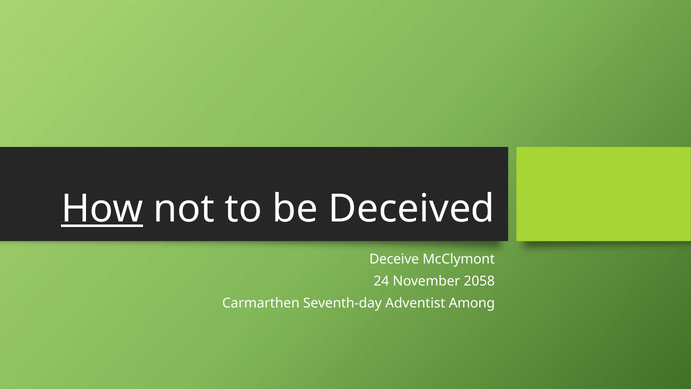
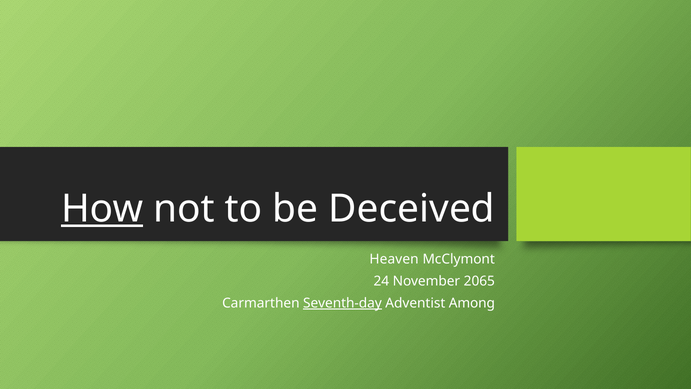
Deceive: Deceive -> Heaven (394, 259)
2058: 2058 -> 2065 (479, 281)
Seventh-day underline: none -> present (342, 303)
